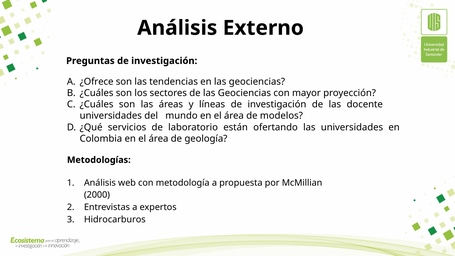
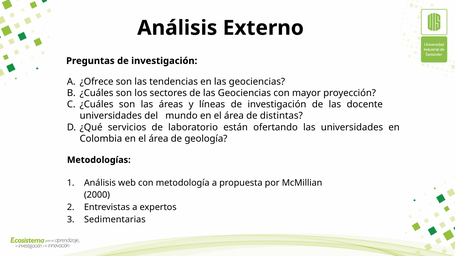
modelos: modelos -> distintas (281, 116)
Hidrocarburos: Hidrocarburos -> Sedimentarias (115, 219)
